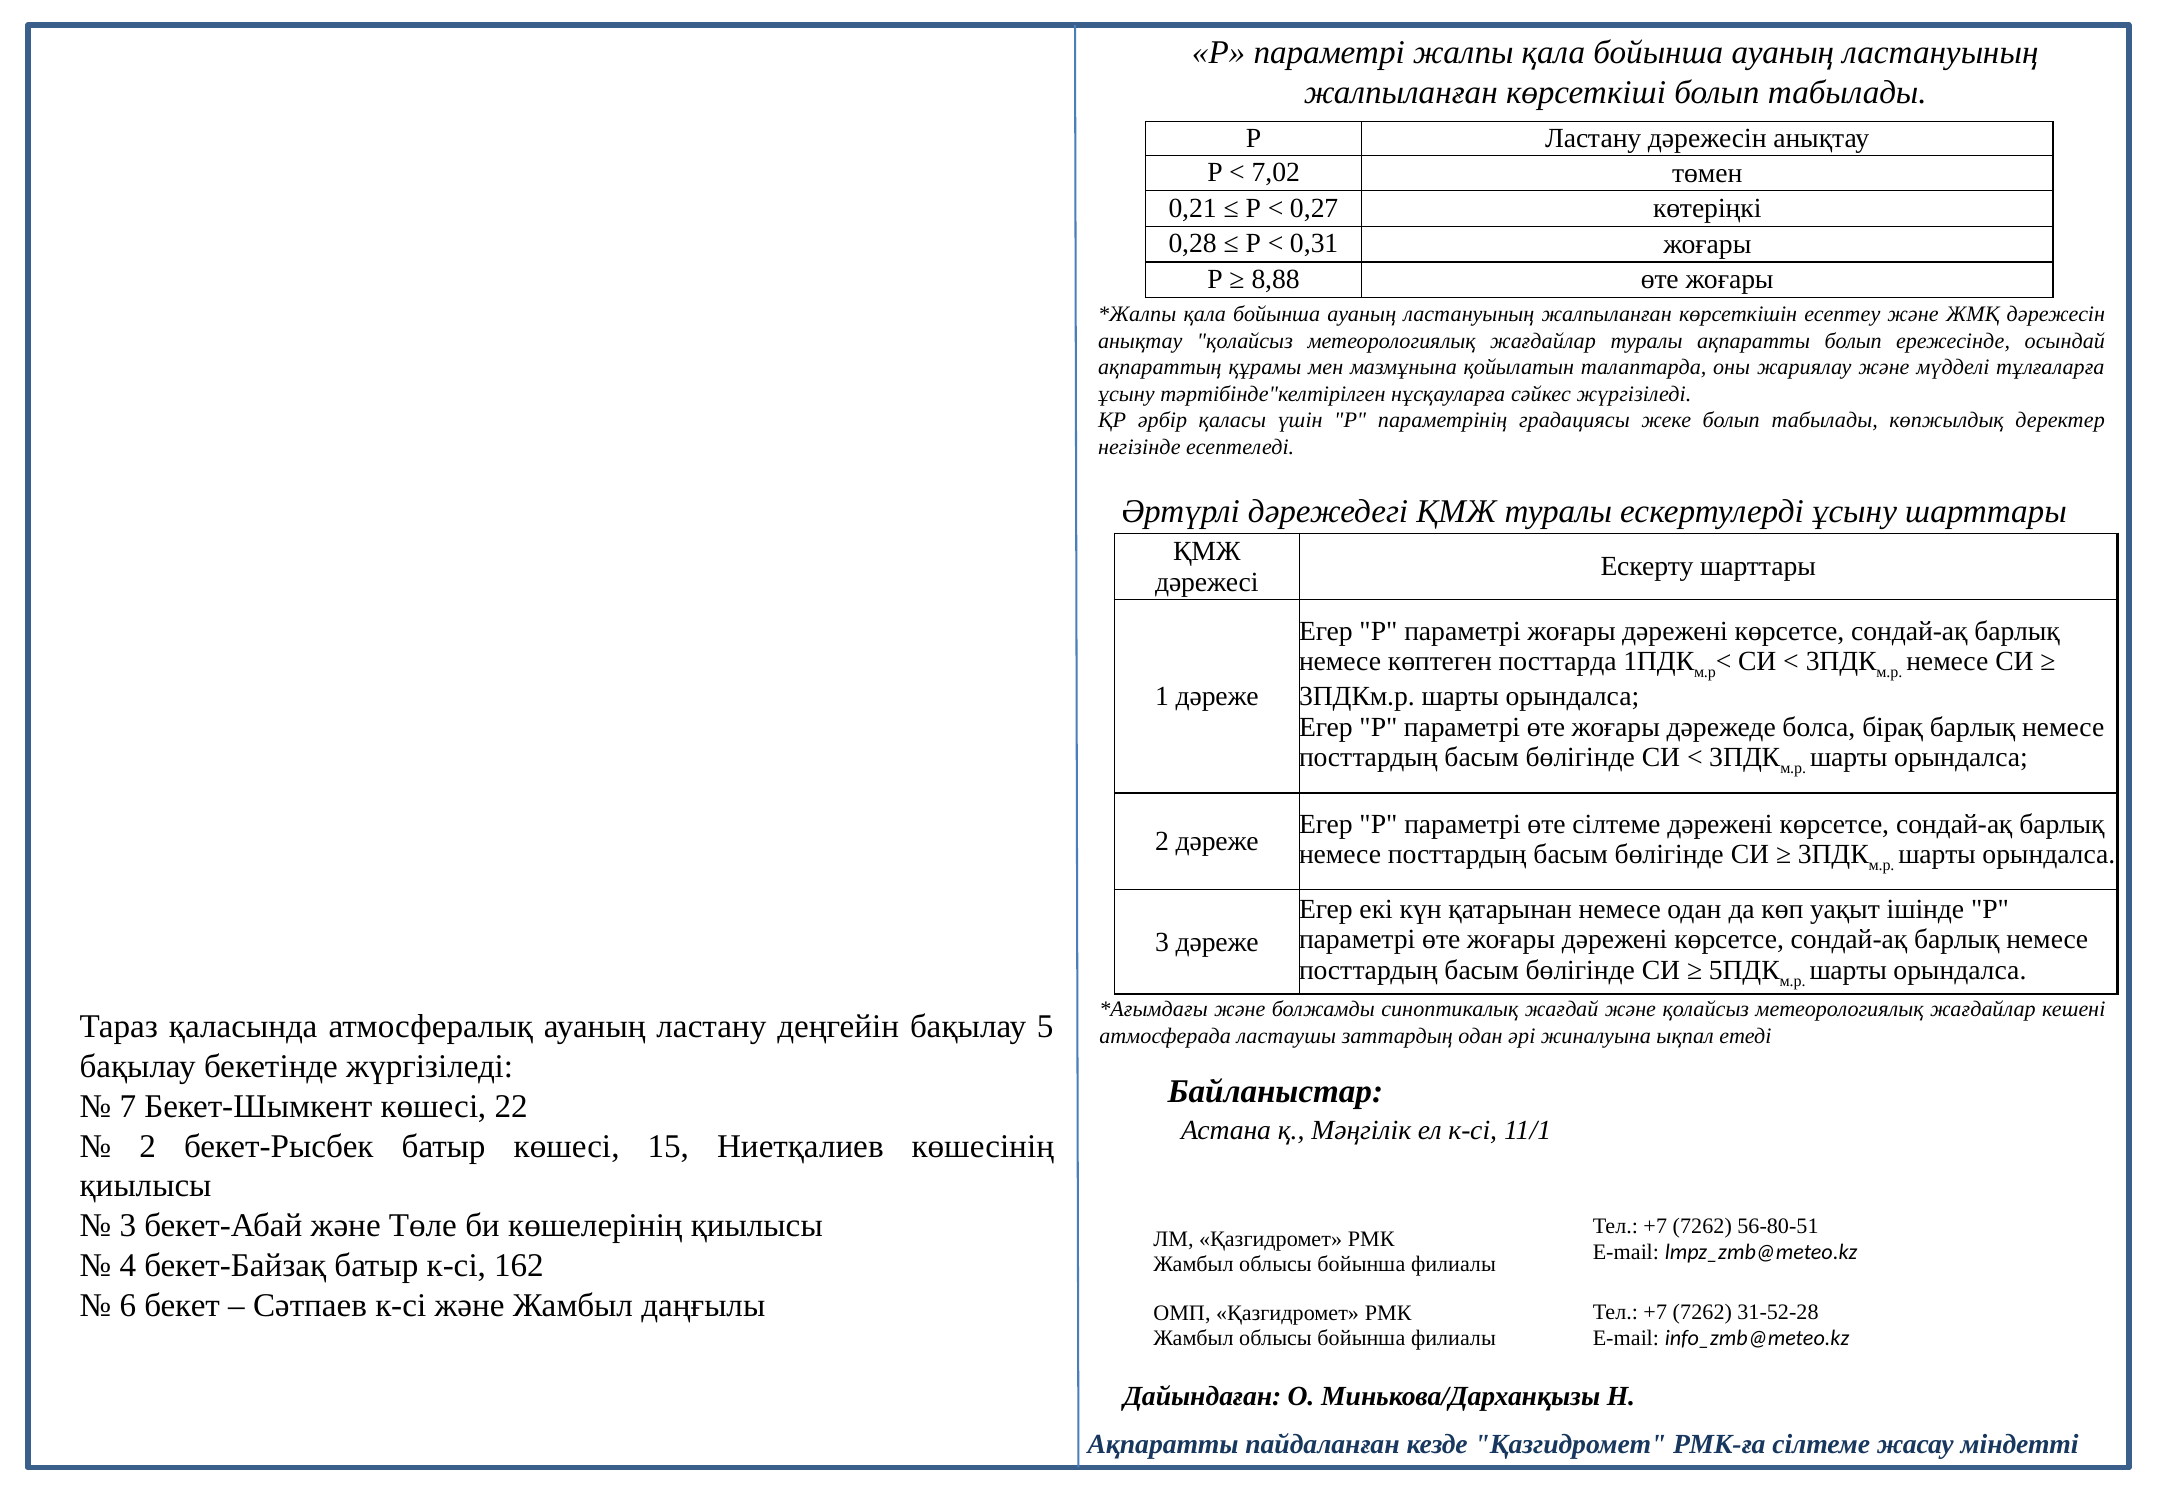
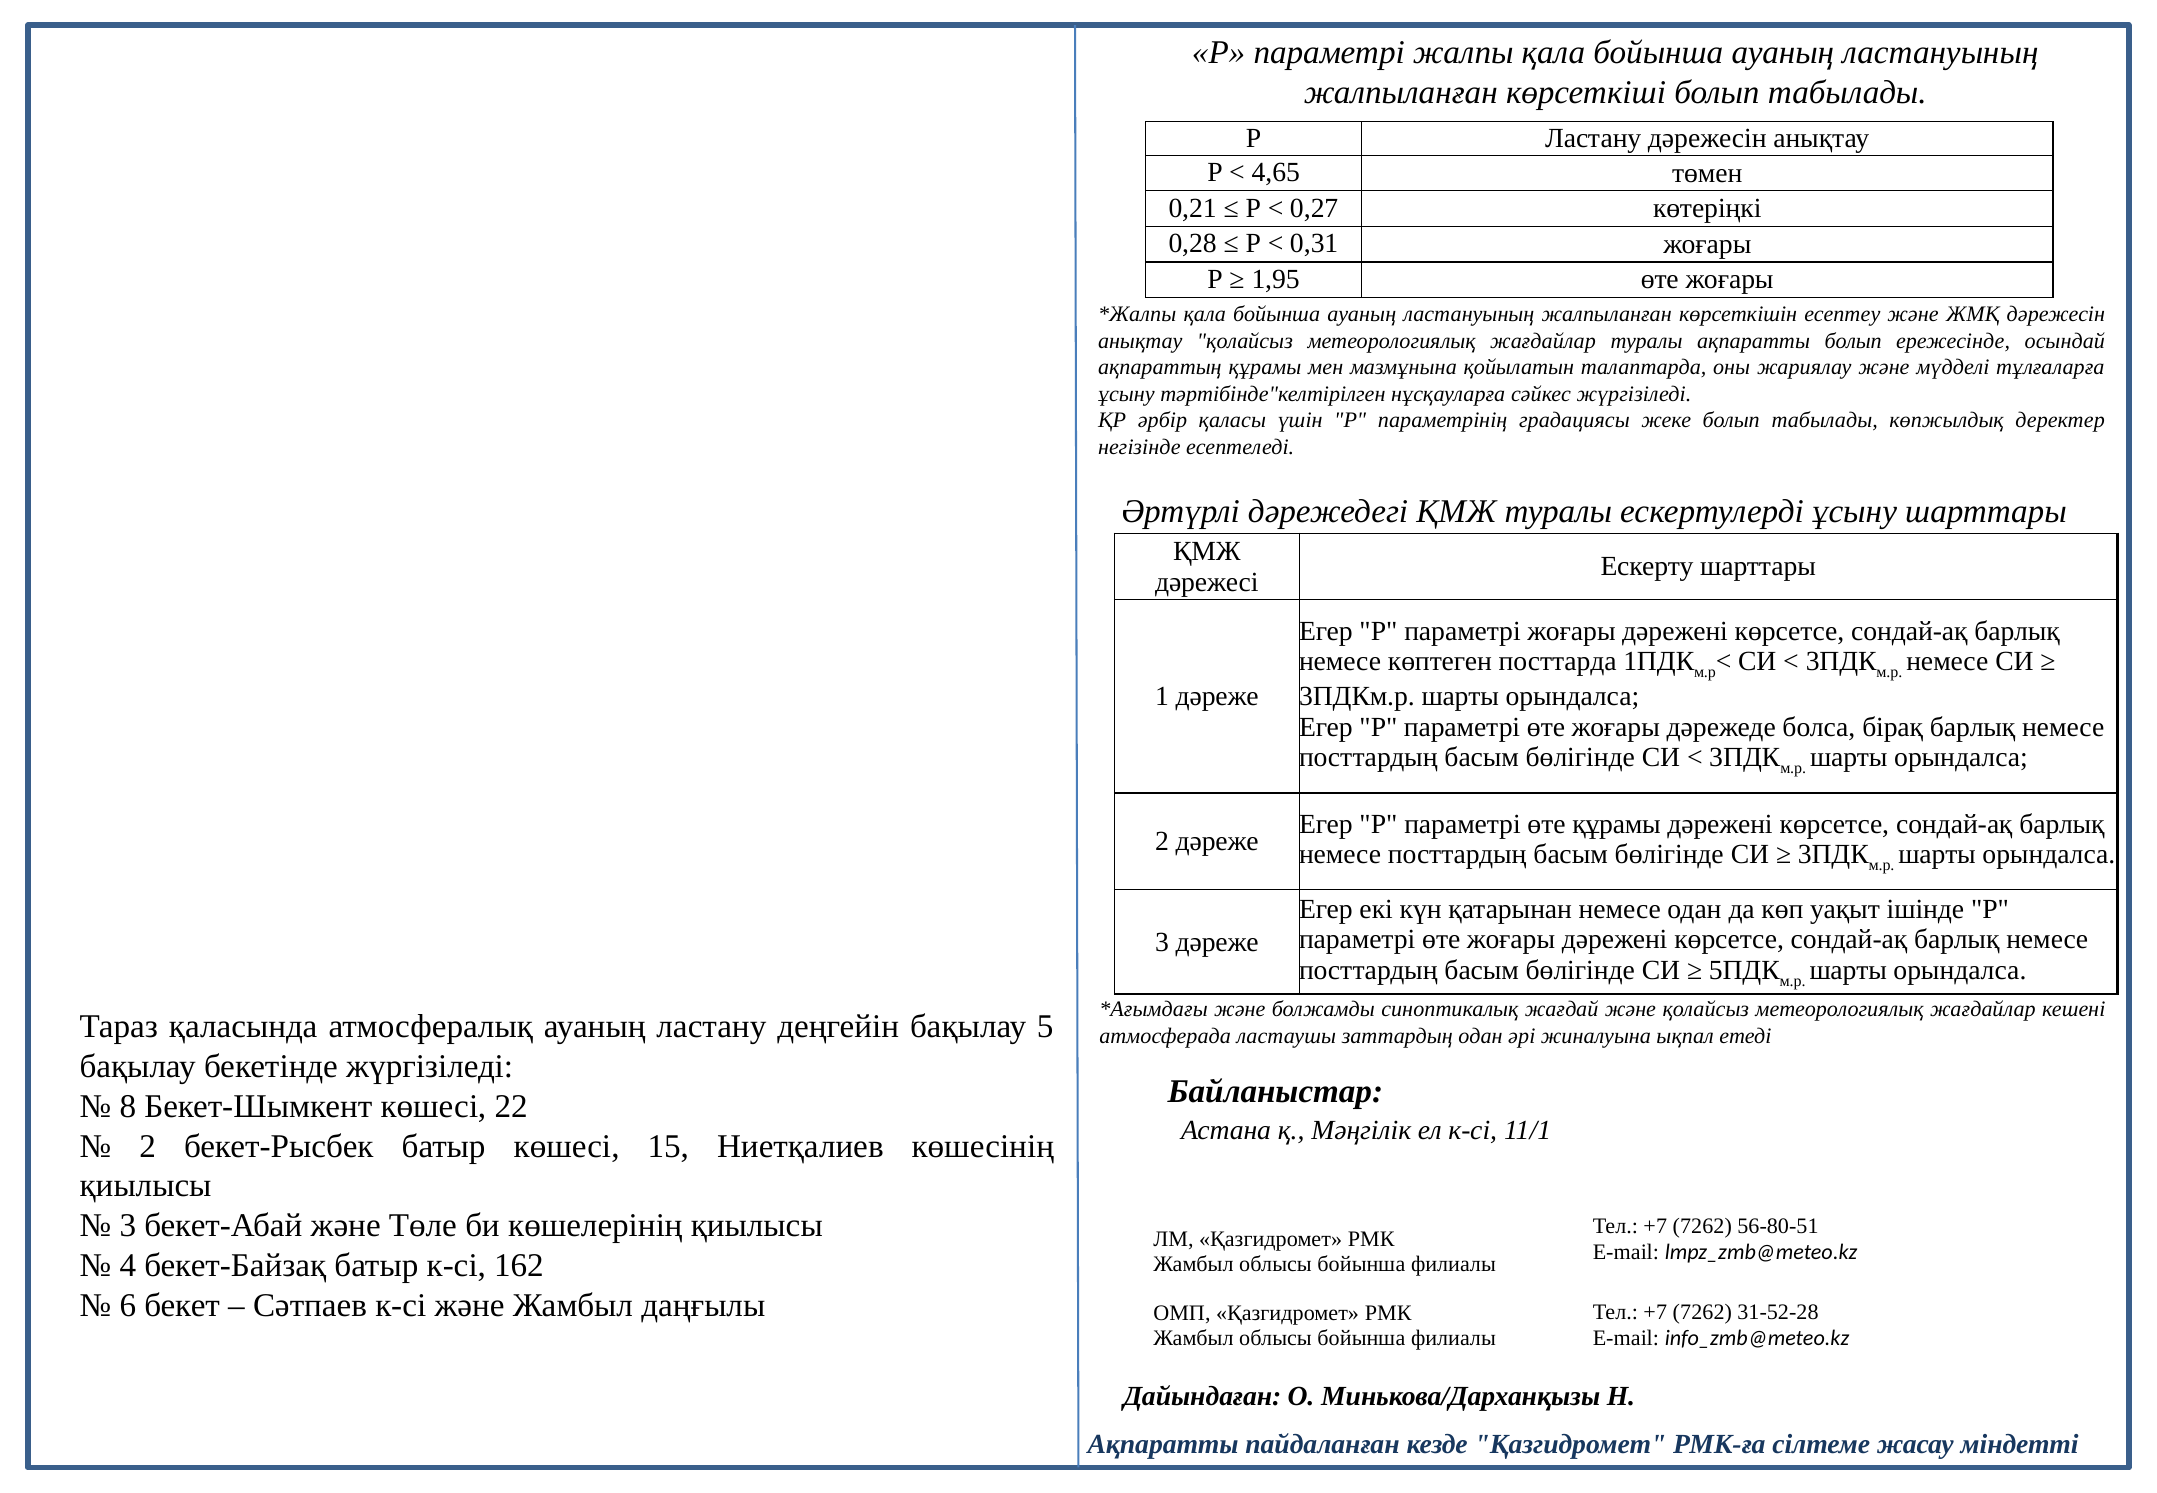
7,02: 7,02 -> 4,65 (1276, 173)
8,88: 8,88 -> 1,95 (1276, 279)
өте сілтеме: сілтеме -> құрамы (1617, 824)
7: 7 -> 8 (128, 1107)
